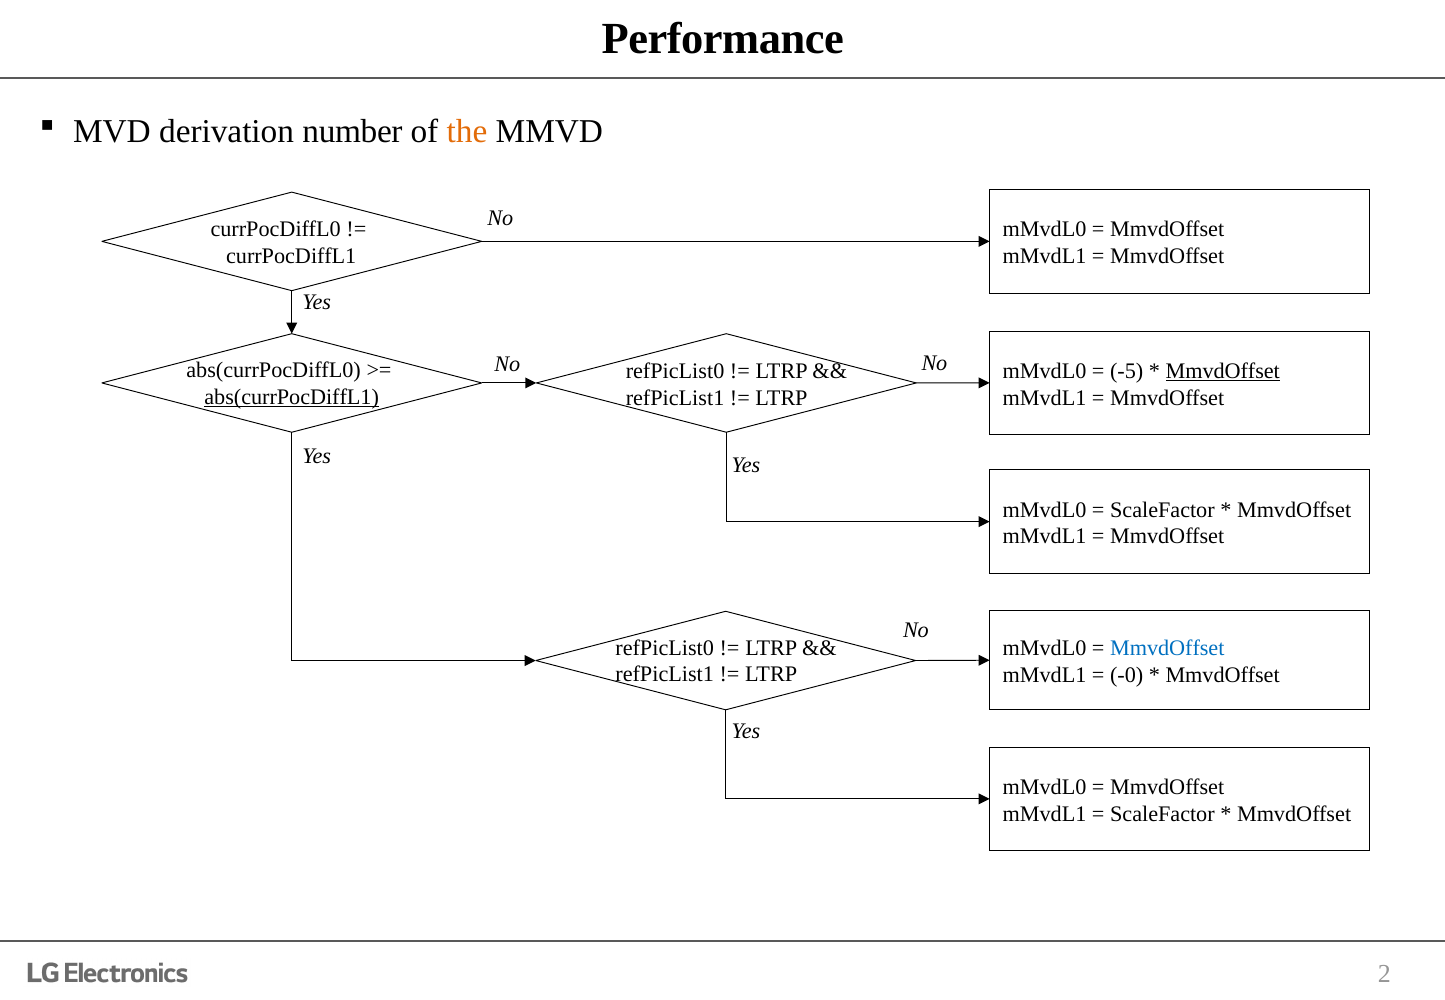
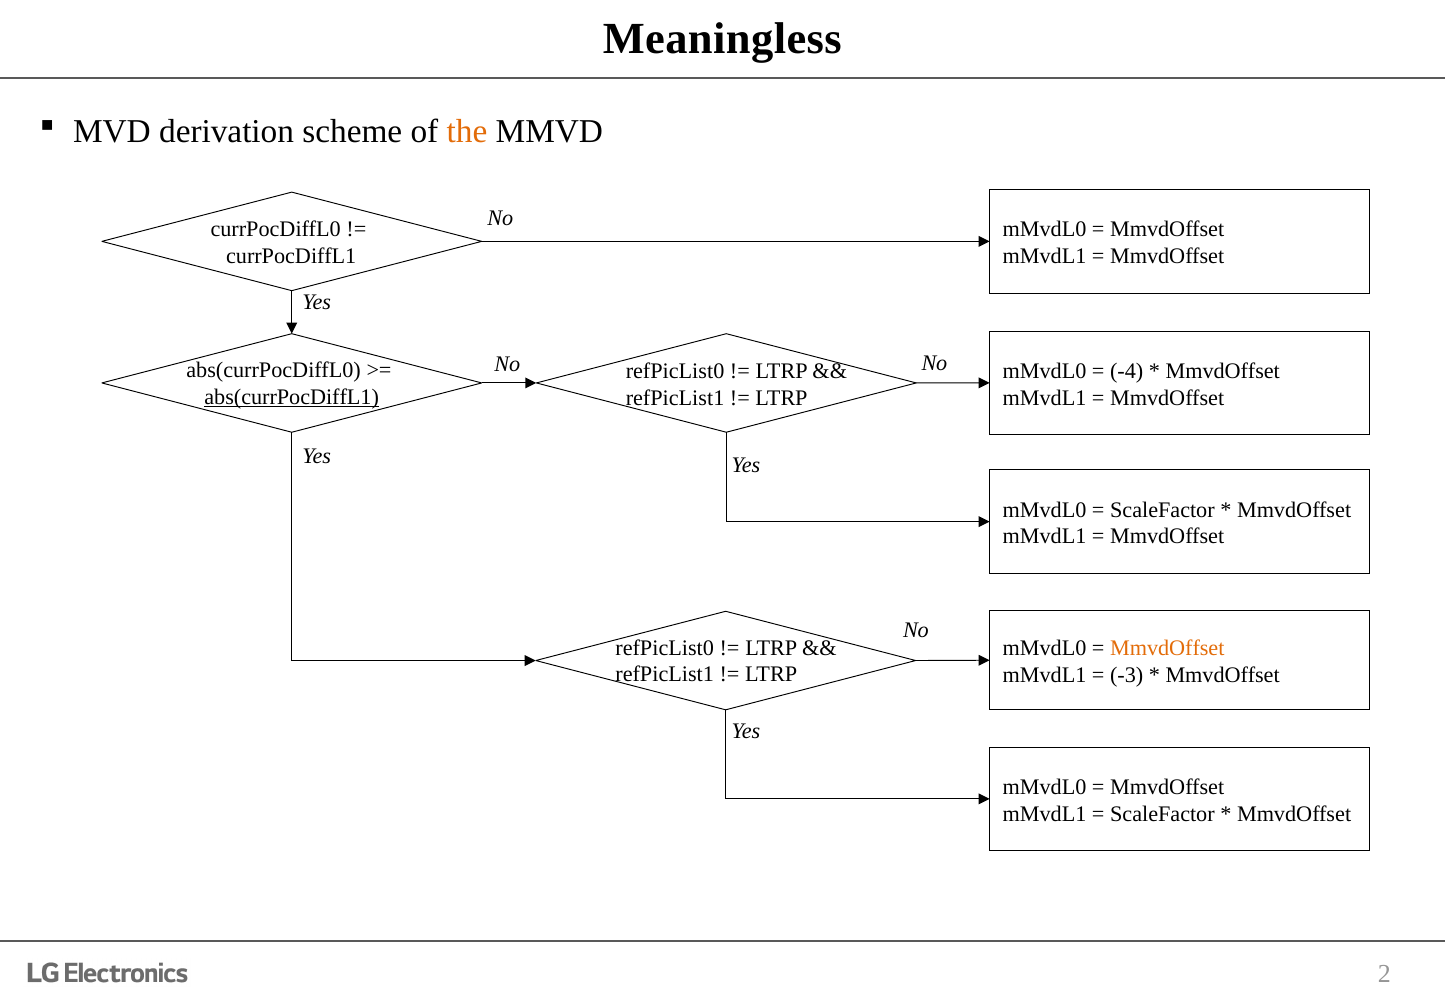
Performance: Performance -> Meaningless (722, 39)
number: number -> scheme (352, 132)
-5: -5 -> -4 (1127, 371)
MmvdOffset underline: present -> none (1223, 371)
MmvdOffset colour: blue -> orange (1167, 649)
-0: -0 -> -3 (1127, 675)
